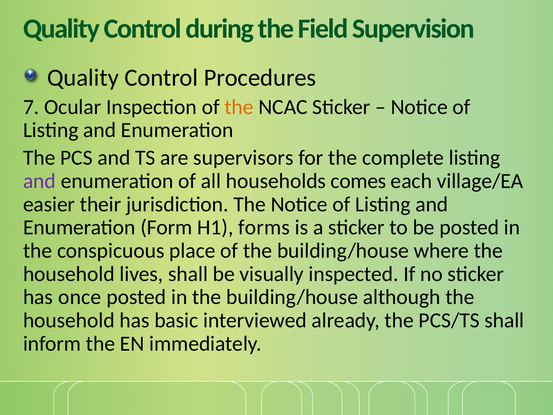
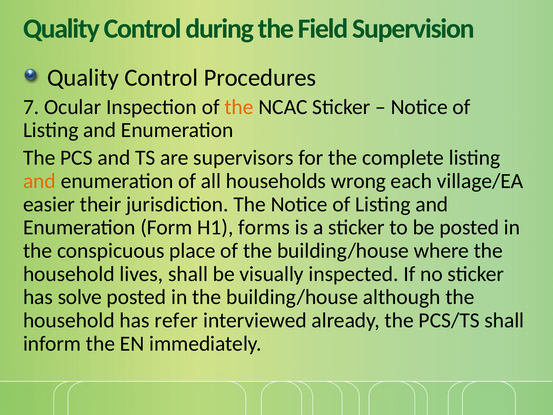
and colour: purple -> orange (39, 181)
comes: comes -> wrong (358, 181)
once: once -> solve (80, 297)
basic: basic -> refer (176, 320)
